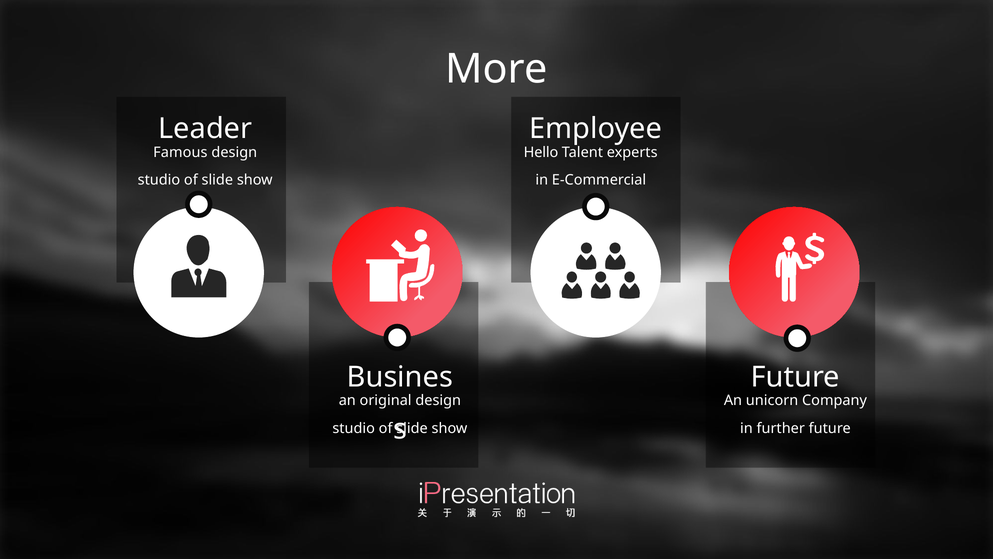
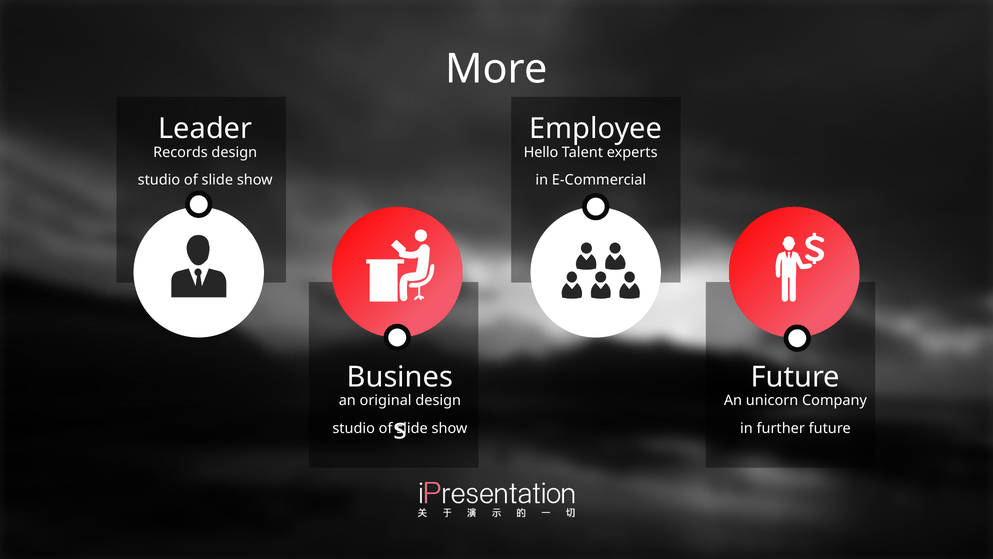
Famous: Famous -> Records (180, 152)
